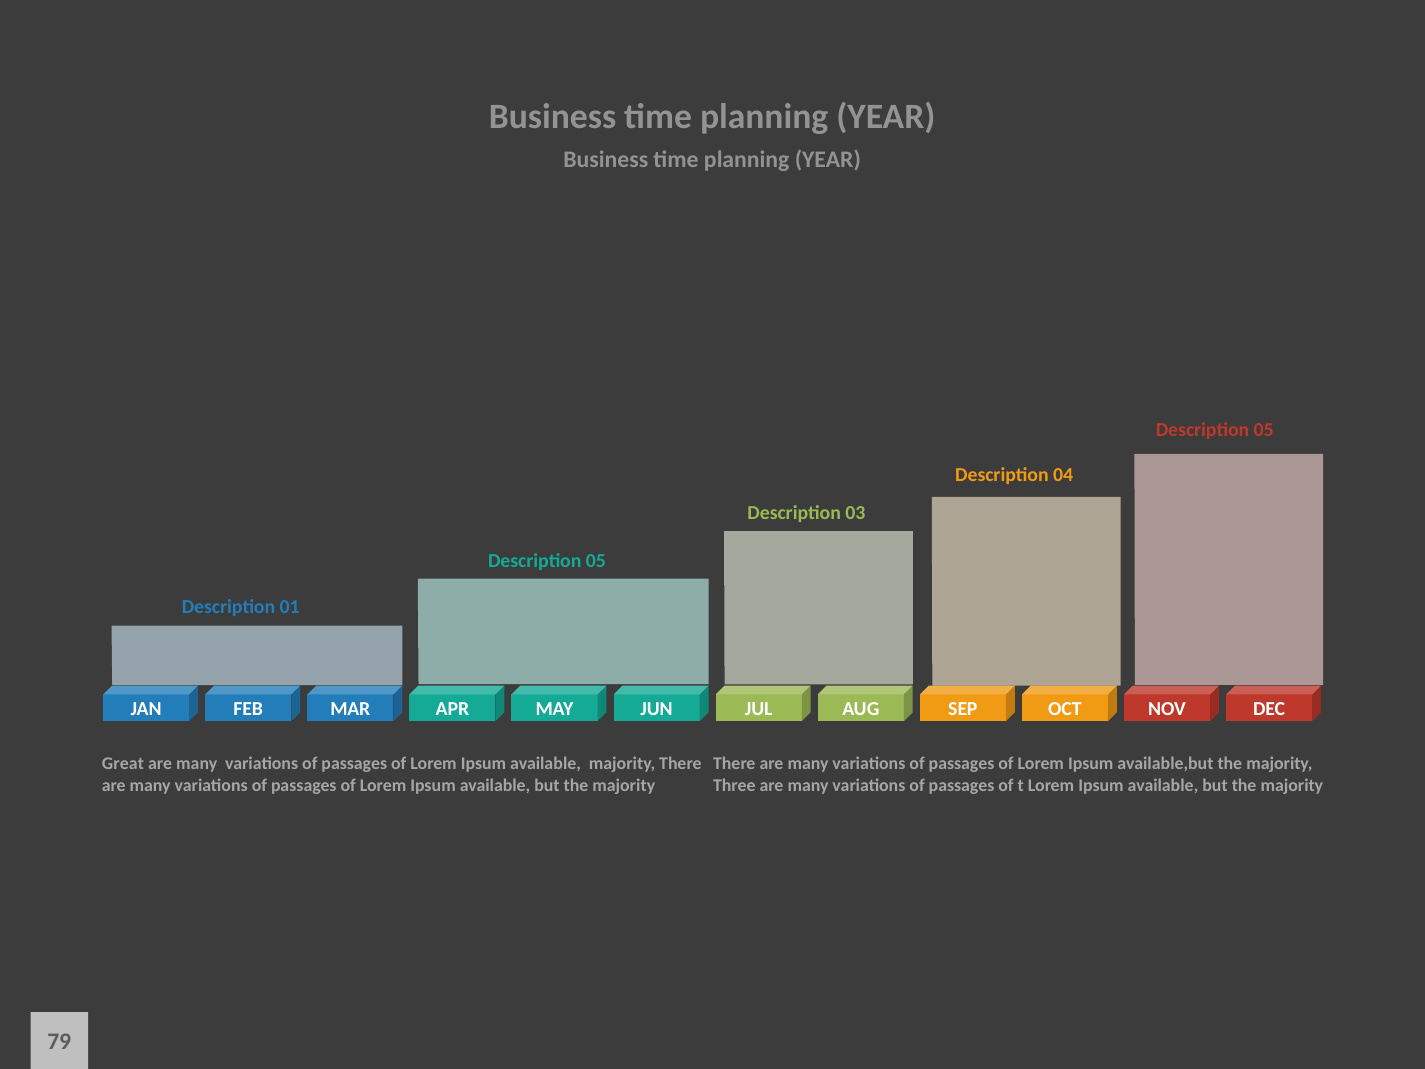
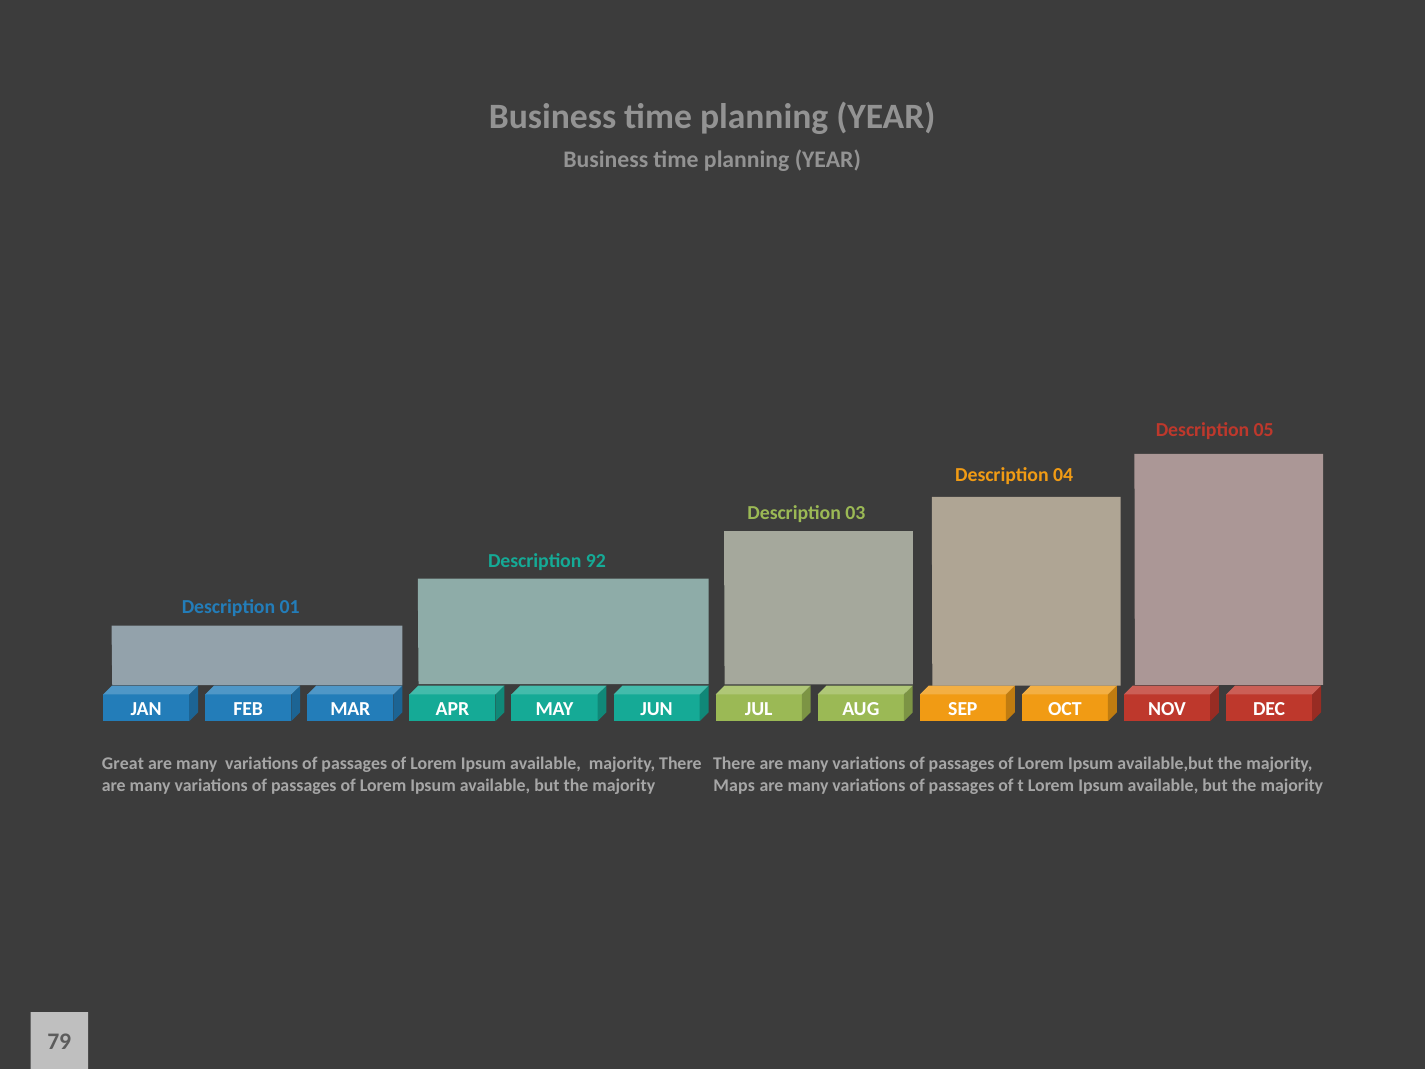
05: 05 -> 92 (596, 560)
Three: Three -> Maps (734, 785)
